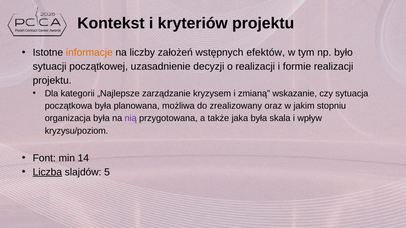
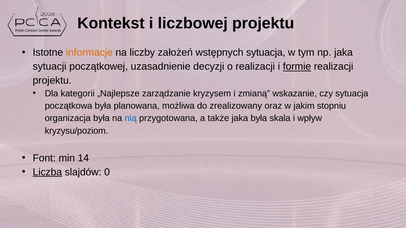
kryteriów: kryteriów -> liczbowej (193, 23)
wstępnych efektów: efektów -> sytuacja (266, 53)
np było: było -> jaka (343, 53)
formie underline: none -> present (297, 67)
nią colour: purple -> blue (131, 119)
5: 5 -> 0 (107, 172)
